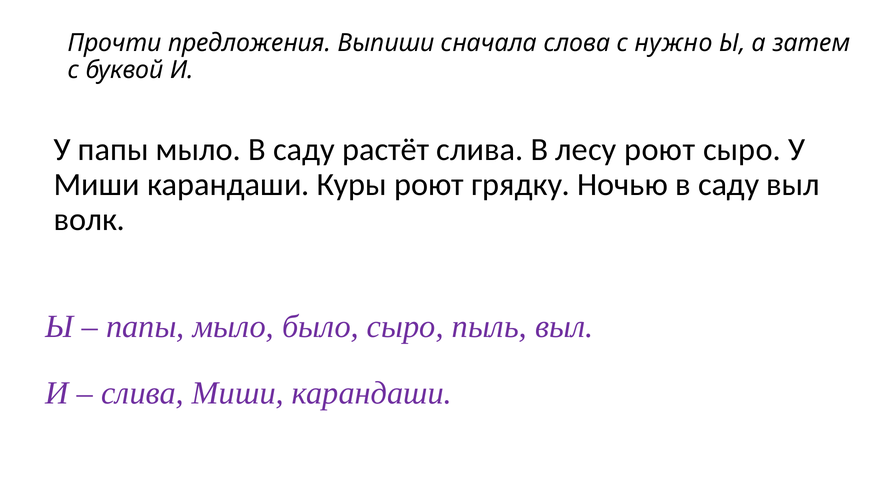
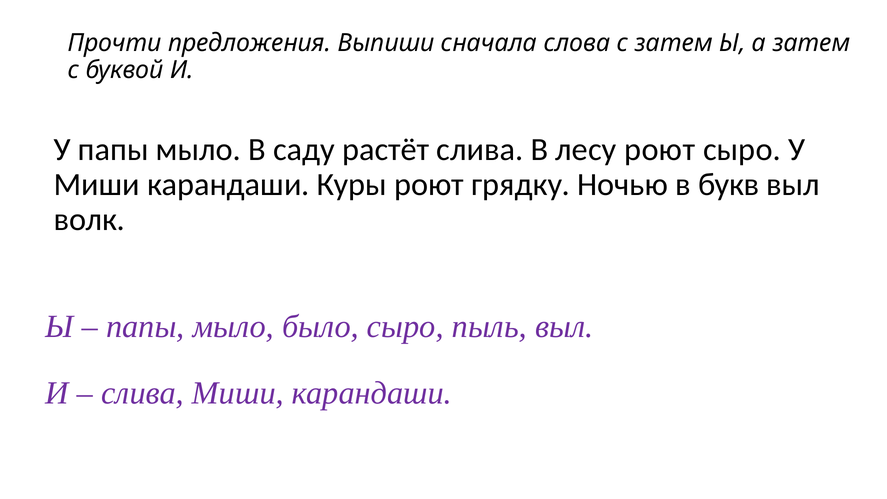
с нужно: нужно -> затем (674, 43)
Ночью в саду: саду -> букв (729, 185)
